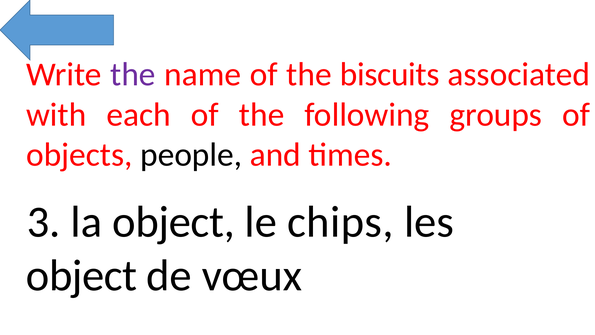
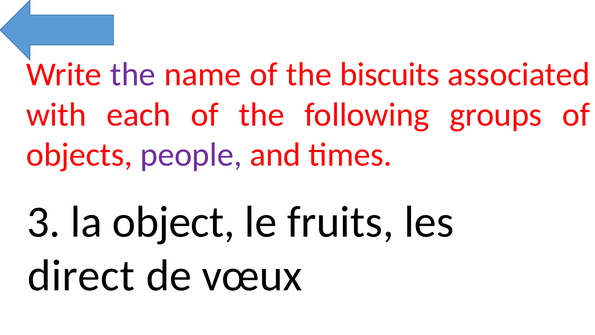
people colour: black -> purple (191, 155)
chips: chips -> fruits (340, 222)
object: object -> direct (81, 276)
